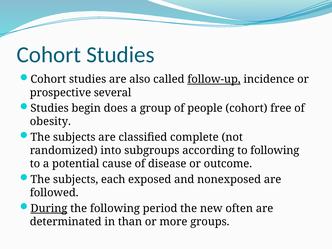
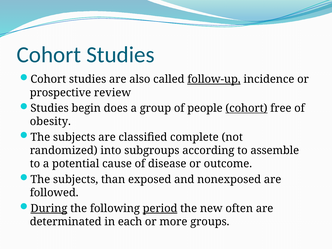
several: several -> review (113, 93)
cohort underline: none -> present (246, 108)
to following: following -> assemble (275, 151)
each: each -> than (113, 179)
period underline: none -> present (160, 208)
than: than -> each (130, 222)
